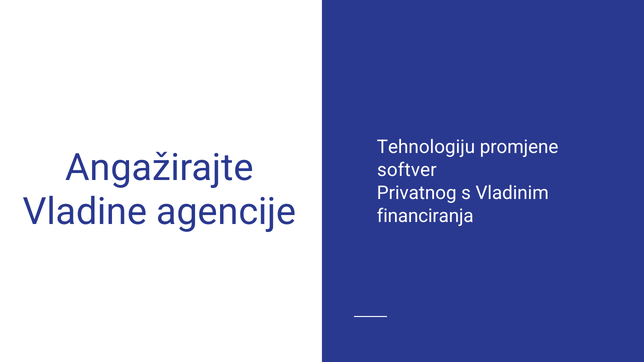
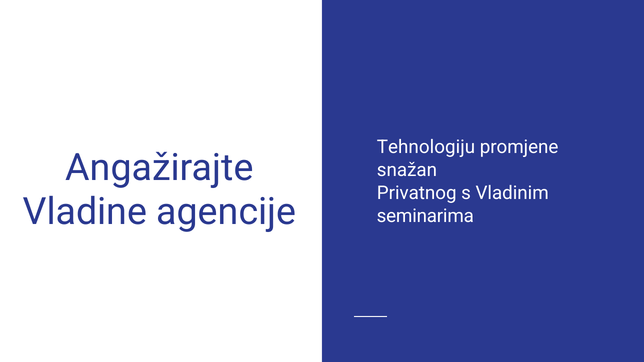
softver: softver -> snažan (407, 170)
financiranja: financiranja -> seminarima (425, 216)
